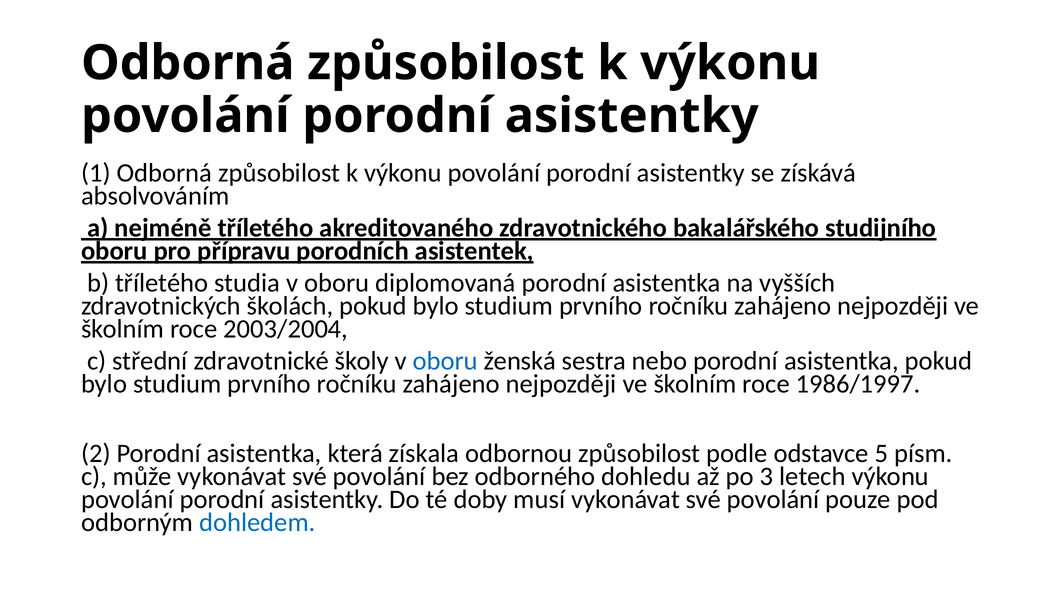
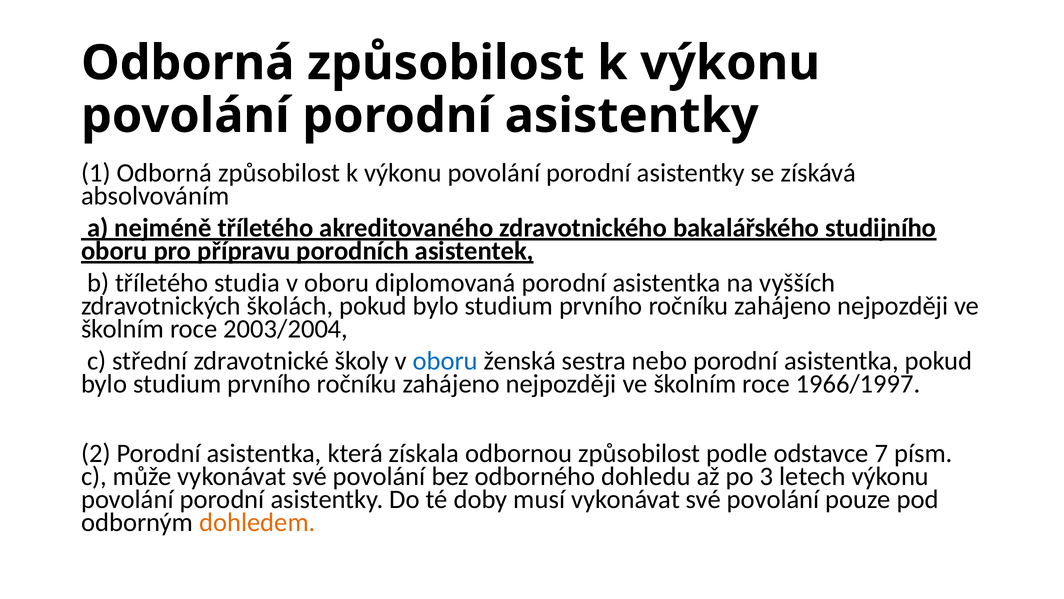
1986/1997: 1986/1997 -> 1966/1997 (858, 383)
5: 5 -> 7 (881, 453)
dohledem colour: blue -> orange (257, 522)
